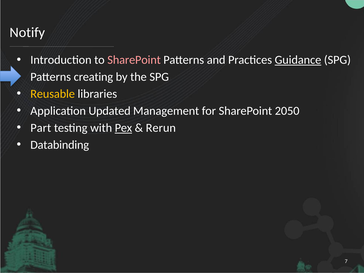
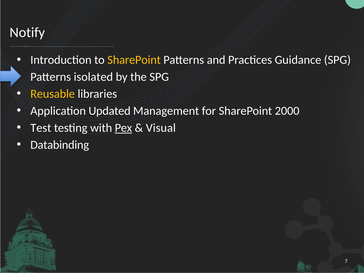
SharePoint colour: pink -> yellow (134, 60)
Guidance underline: present -> none (298, 60)
creating: creating -> isolated (93, 77)
2050: 2050 -> 2000 (287, 111)
Part: Part -> Test (41, 128)
Rerun: Rerun -> Visual (161, 128)
